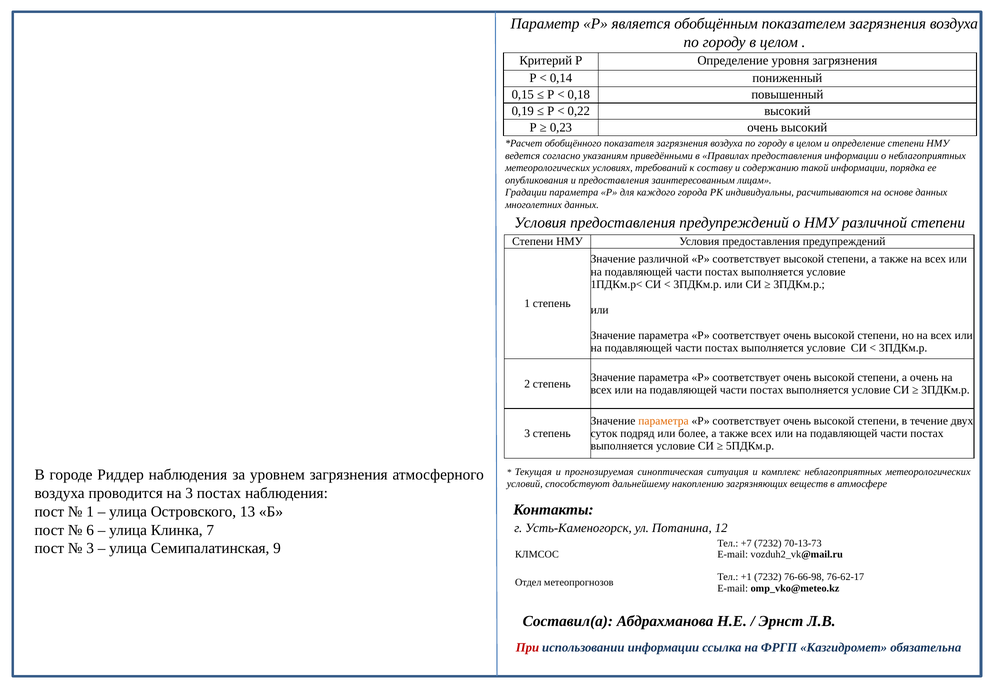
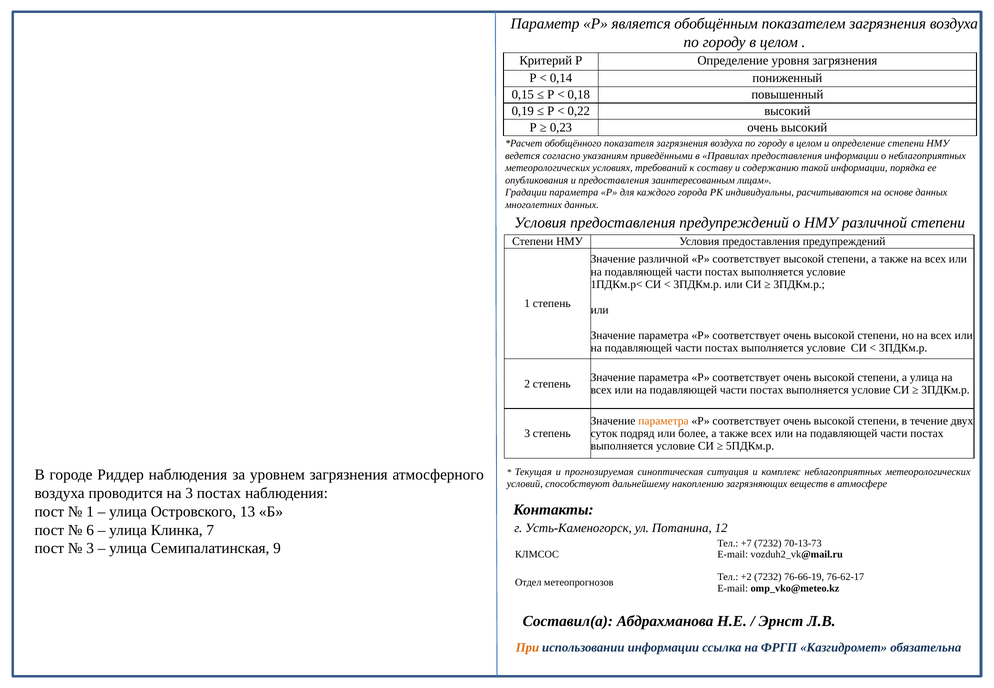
а очень: очень -> улица (924, 377)
+1: +1 -> +2 (746, 577)
76-66-98: 76-66-98 -> 76-66-19 (804, 577)
При colour: red -> orange (527, 648)
